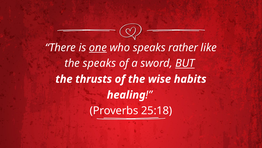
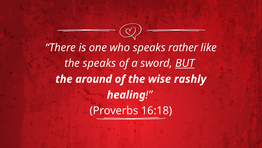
one underline: present -> none (98, 47)
thrusts: thrusts -> around (94, 79)
habits: habits -> rashly (190, 79)
25:18: 25:18 -> 16:18 (157, 110)
